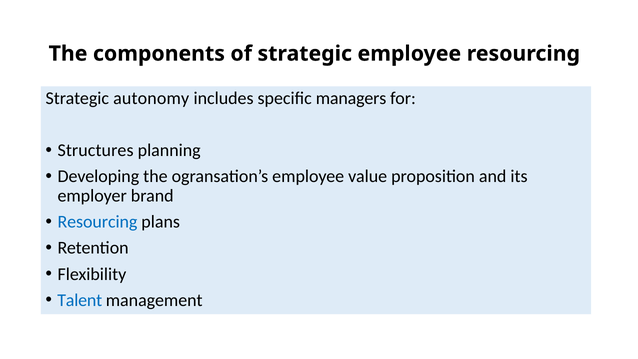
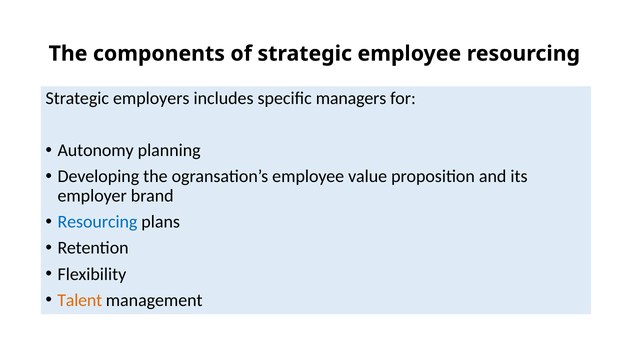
autonomy: autonomy -> employers (151, 98)
Structures: Structures -> Autonomy (96, 150)
Talent colour: blue -> orange (80, 300)
